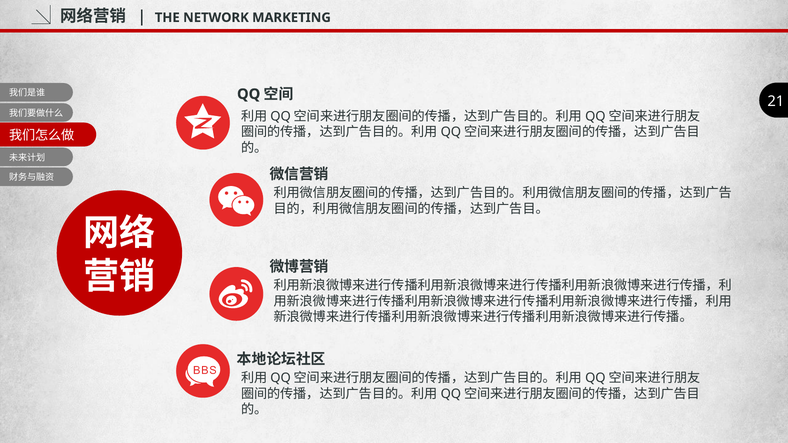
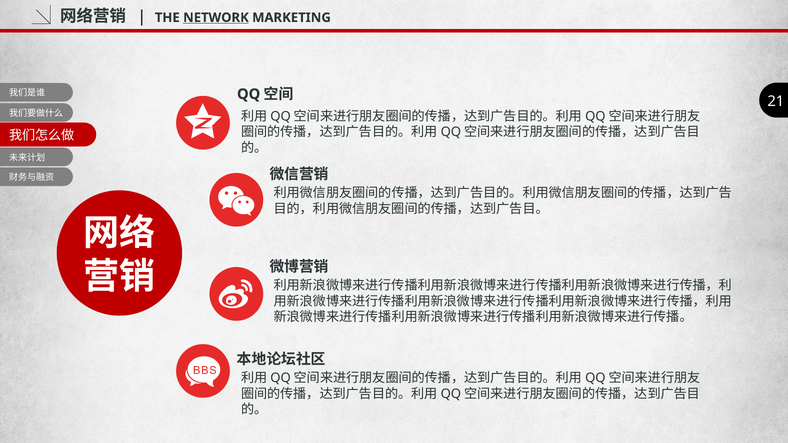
NETWORK underline: none -> present (216, 18)
